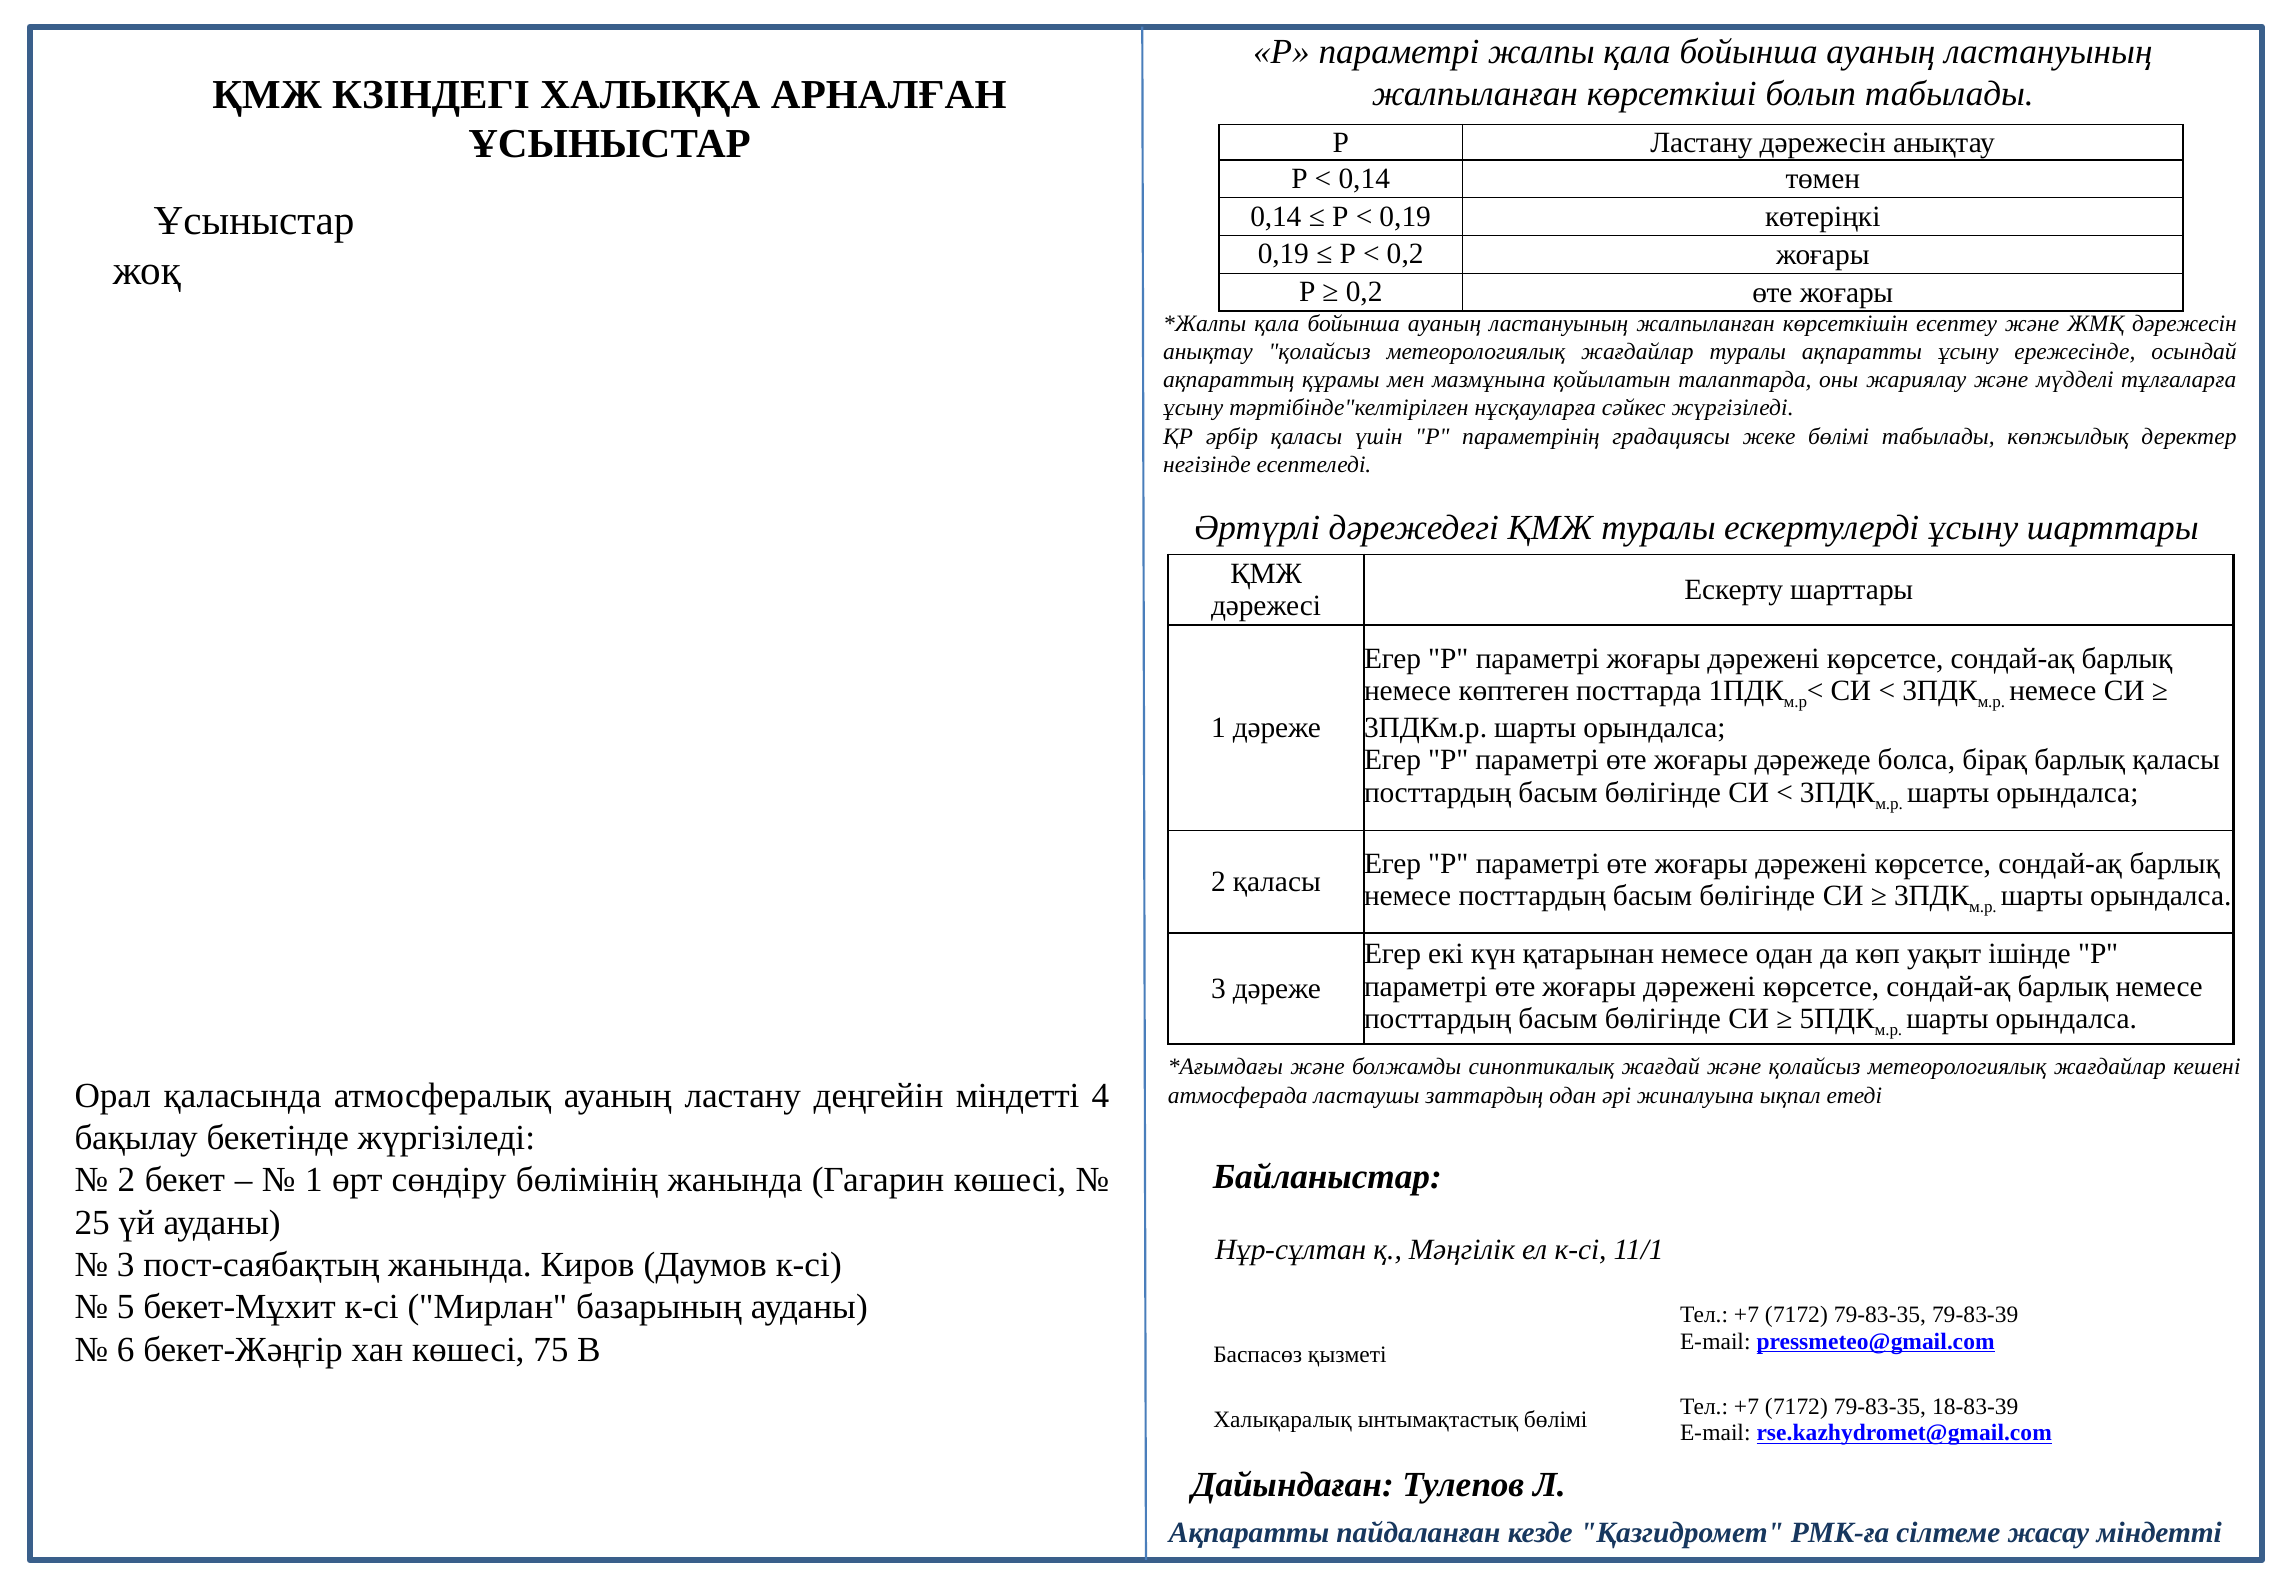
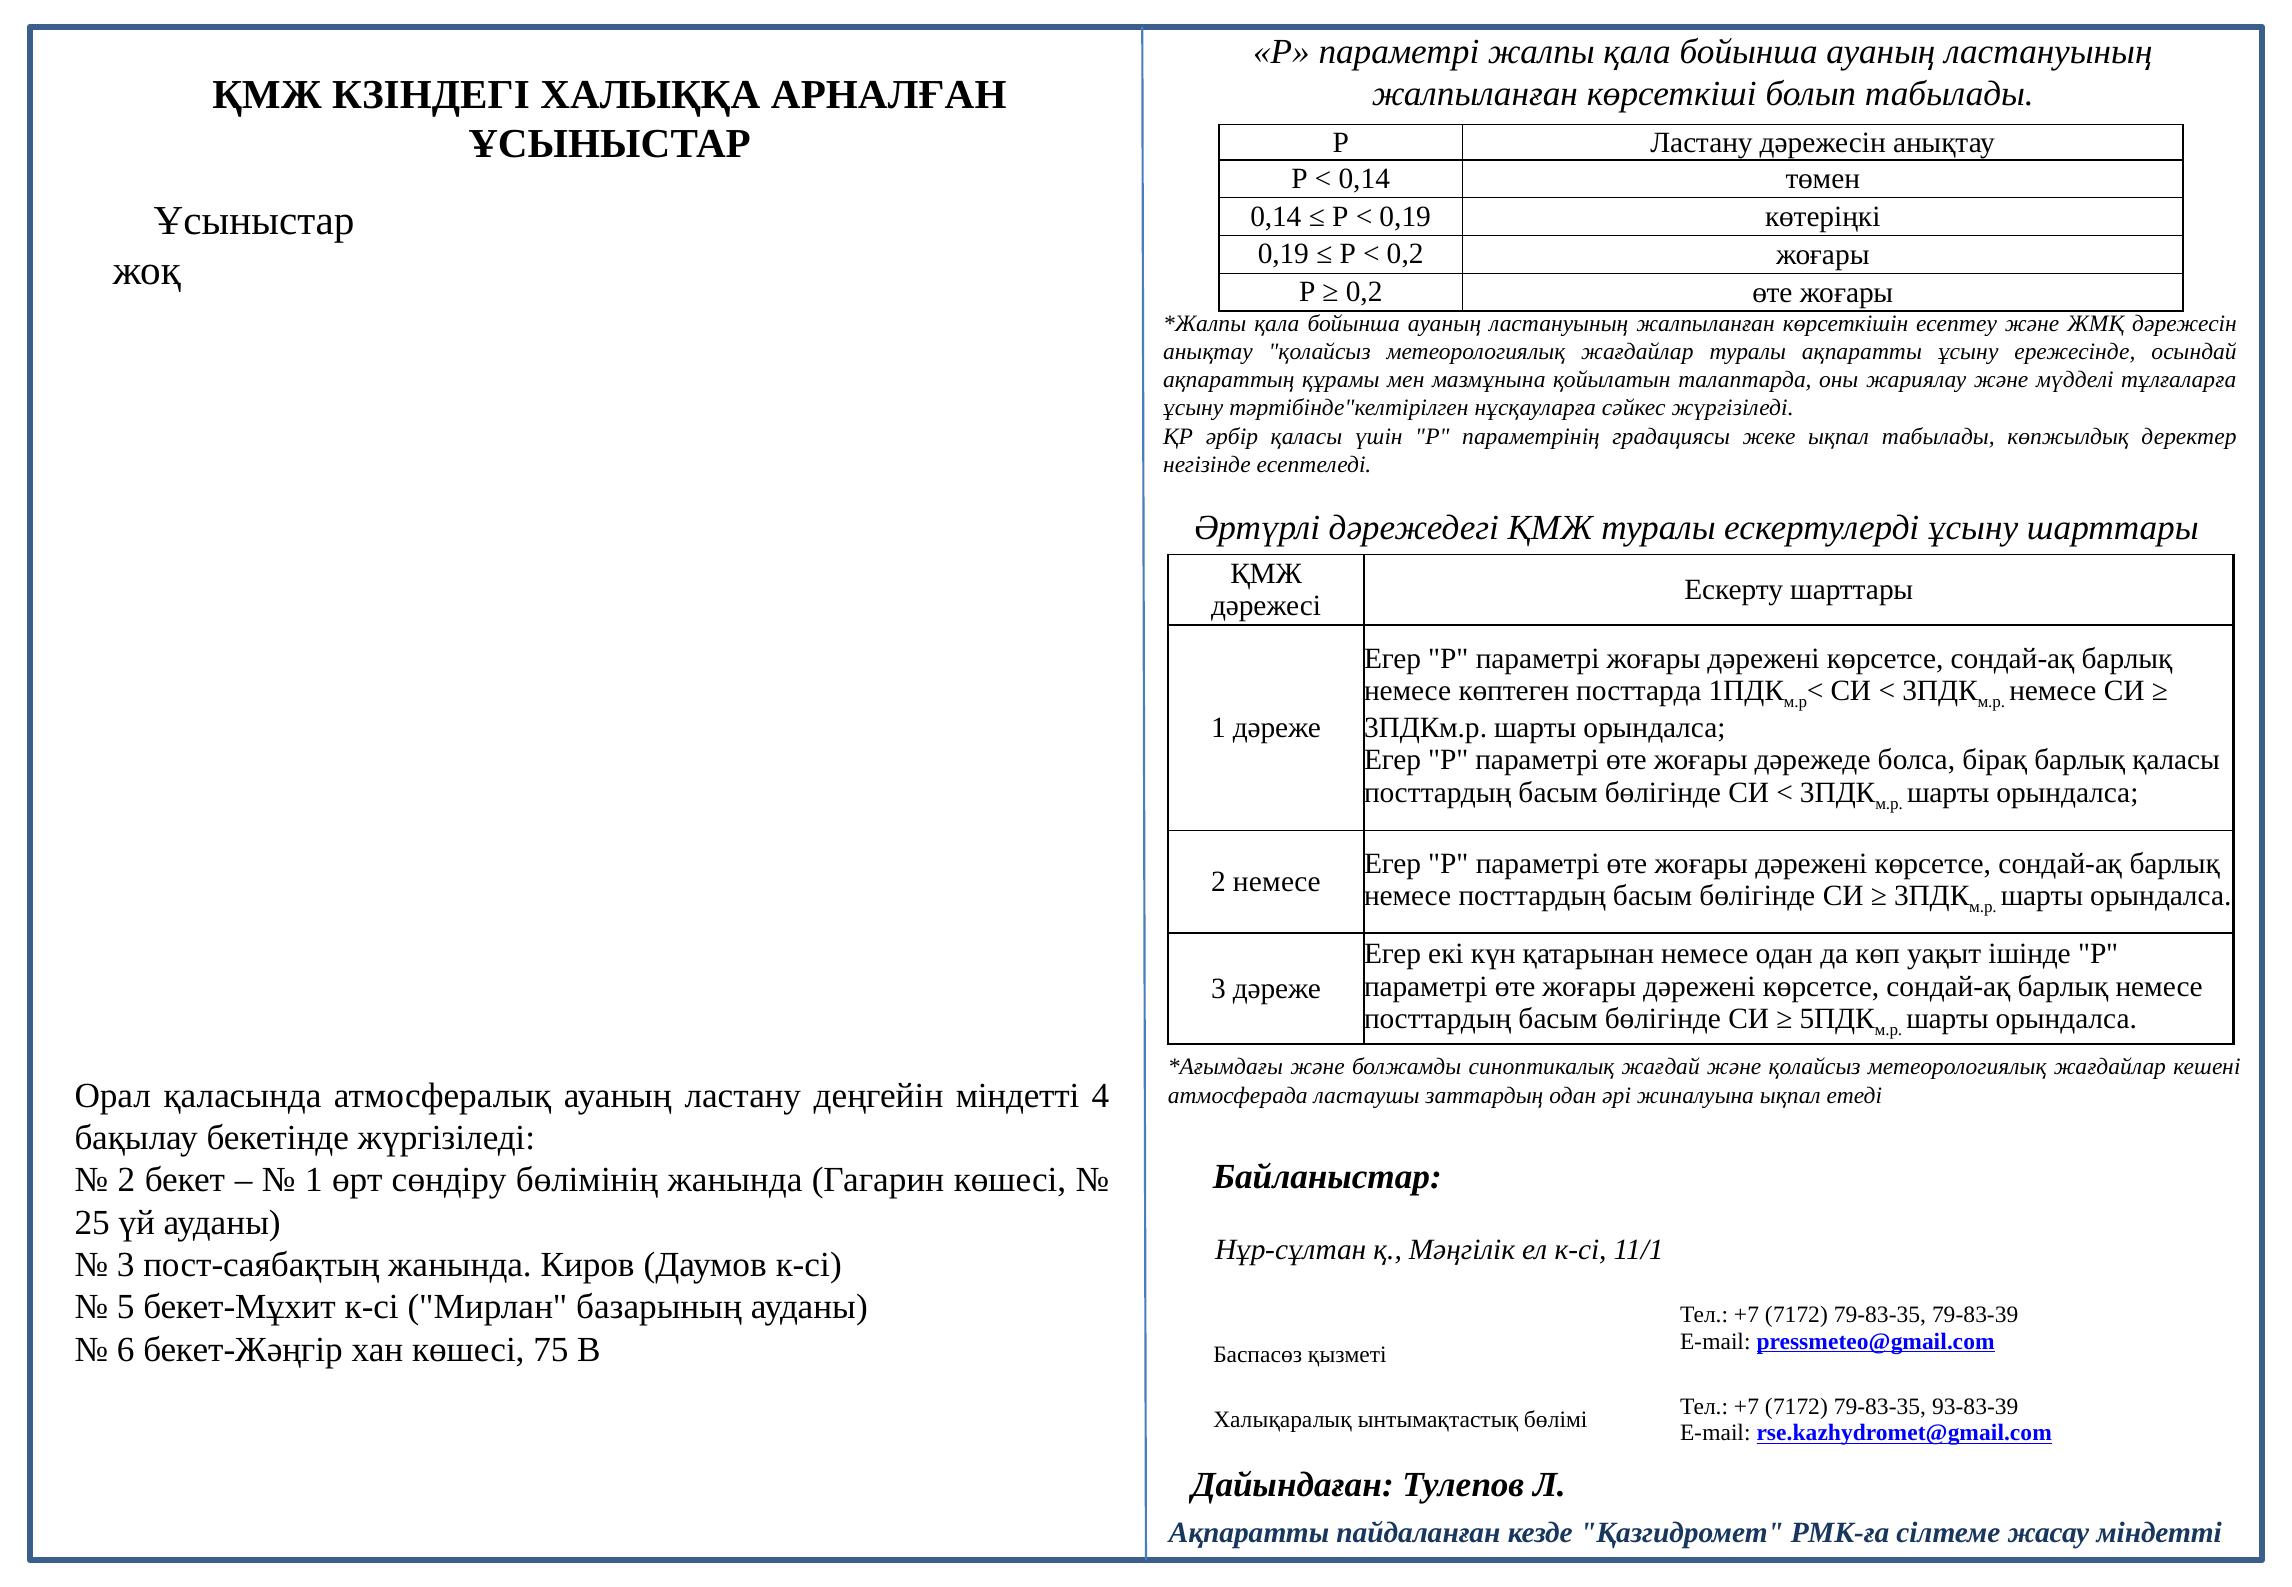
жеке бөлімі: бөлімі -> ықпал (1839, 436)
2 қаласы: қаласы -> немесе (1277, 882)
18-83-39: 18-83-39 -> 93-83-39 (1975, 1407)
